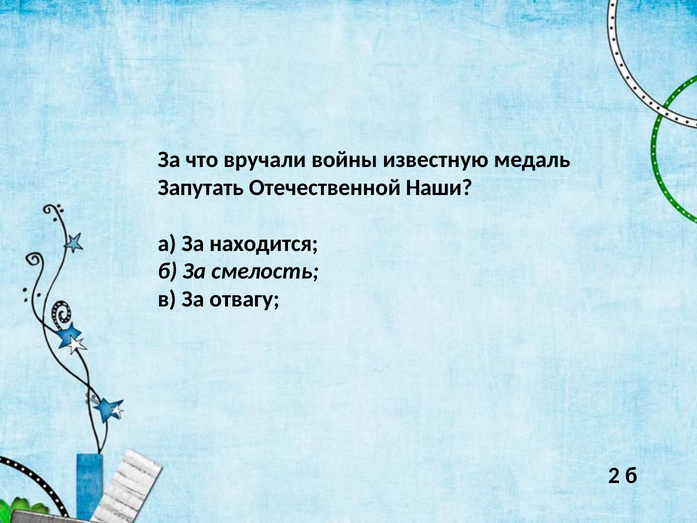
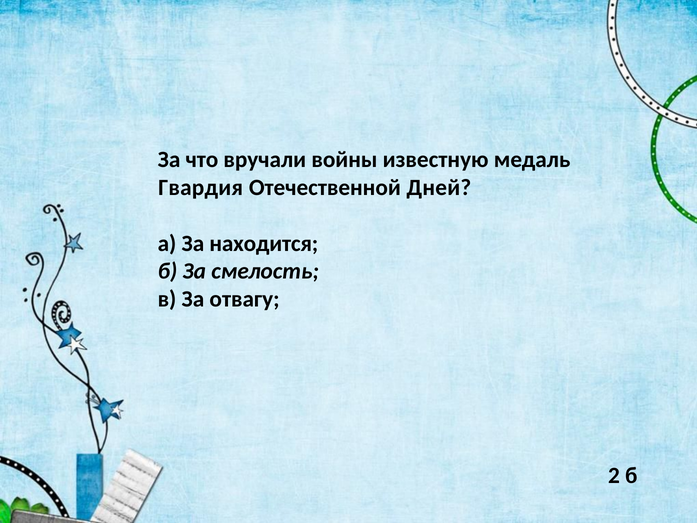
Запутать: Запутать -> Гвардия (201, 187)
Наши: Наши -> Дней (439, 187)
